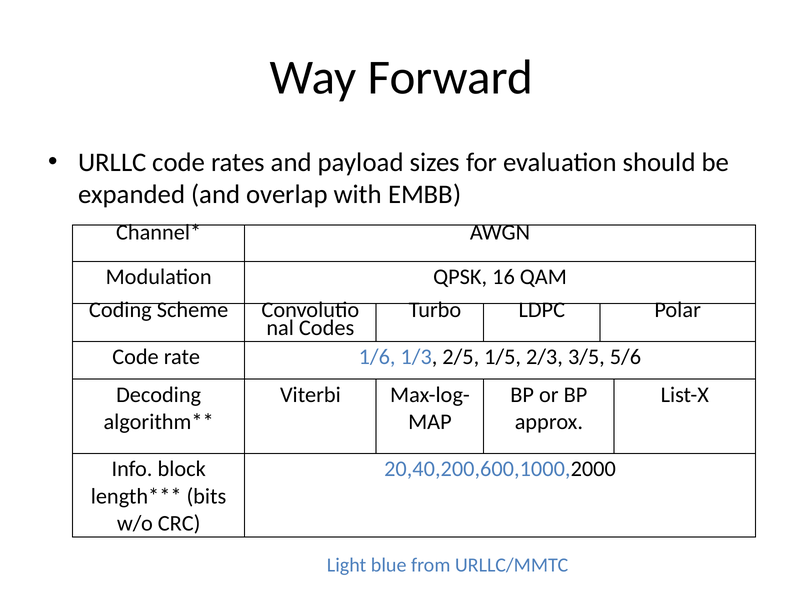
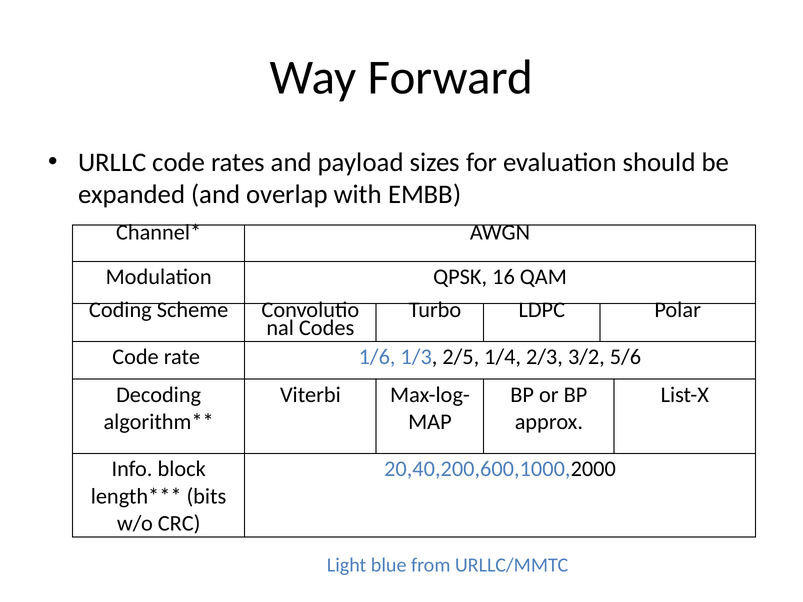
1/5: 1/5 -> 1/4 (503, 357)
3/5: 3/5 -> 3/2 (586, 357)
